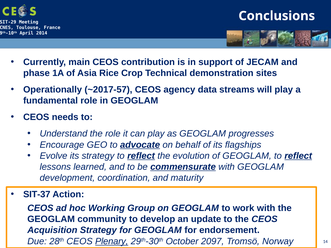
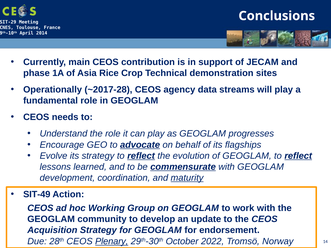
~2017-57: ~2017-57 -> ~2017-28 (108, 90)
maturity underline: none -> present (187, 178)
SIT-37: SIT-37 -> SIT-49 (37, 195)
2097: 2097 -> 2022 (213, 241)
